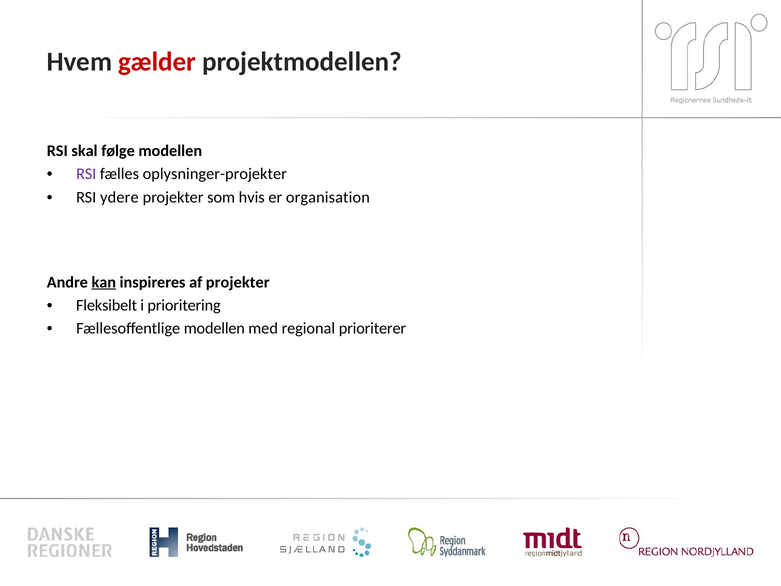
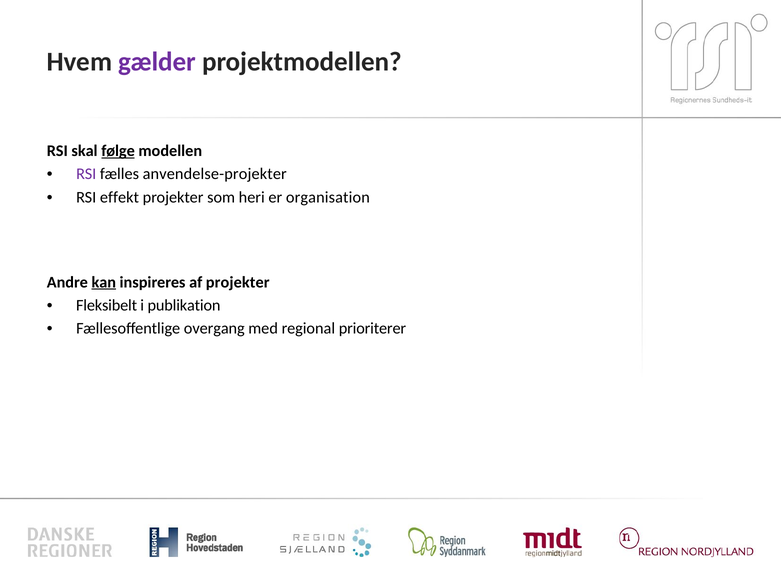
gælder colour: red -> purple (157, 62)
følge underline: none -> present (118, 151)
oplysninger-projekter: oplysninger-projekter -> anvendelse-projekter (215, 174)
ydere: ydere -> effekt (119, 197)
hvis: hvis -> heri (252, 197)
prioritering: prioritering -> publikation (184, 305)
Fællesoffentlige modellen: modellen -> overgang (214, 328)
